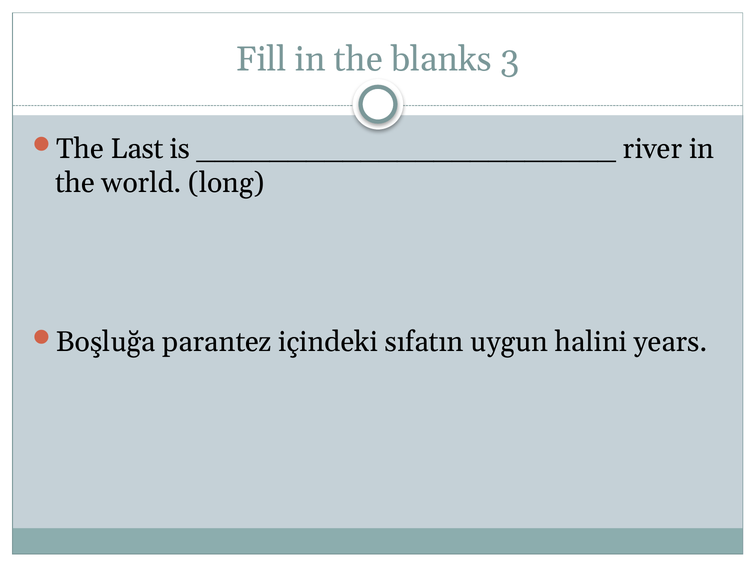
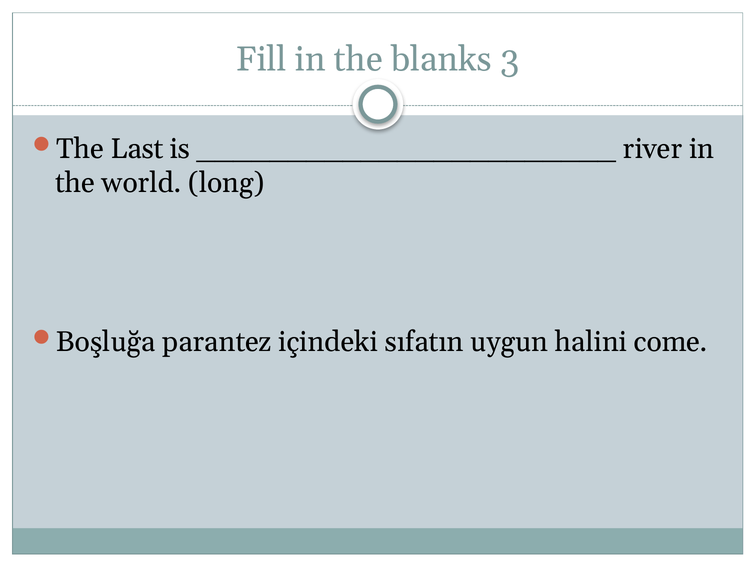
years: years -> come (671, 342)
